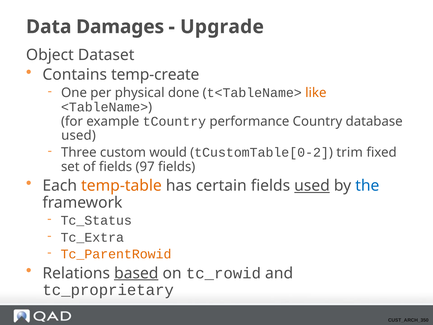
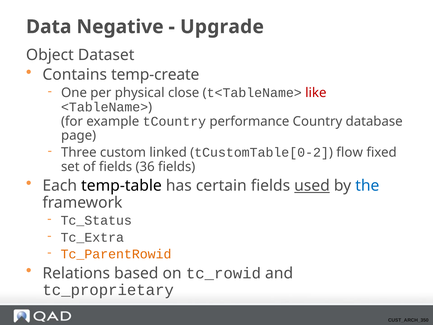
Damages: Damages -> Negative (120, 27)
done: done -> close (184, 93)
like colour: orange -> red (316, 93)
used: used -> page (79, 135)
would: would -> linked (168, 152)
trim: trim -> flow (350, 152)
97: 97 -> 36 (145, 167)
temp-table colour: orange -> black (121, 186)
based underline: present -> none (136, 273)
